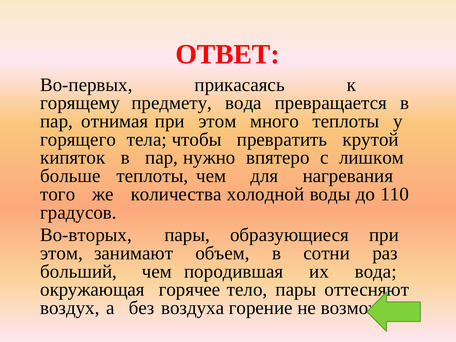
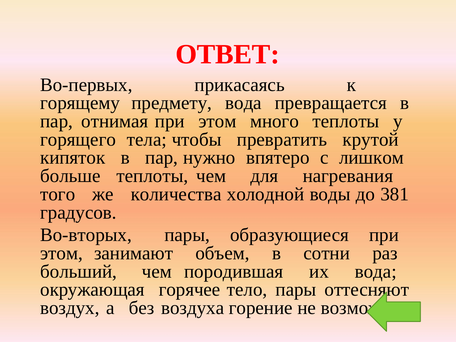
110: 110 -> 381 (395, 194)
